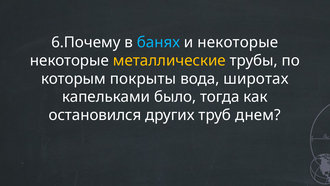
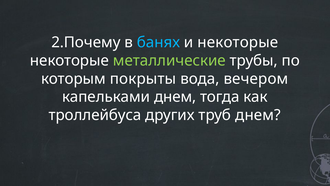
6.Почему: 6.Почему -> 2.Почему (86, 42)
металлические colour: yellow -> light green (169, 60)
широтах: широтах -> вечером (256, 79)
капельками было: было -> днем (175, 97)
остановился: остановился -> троллейбуса (95, 115)
